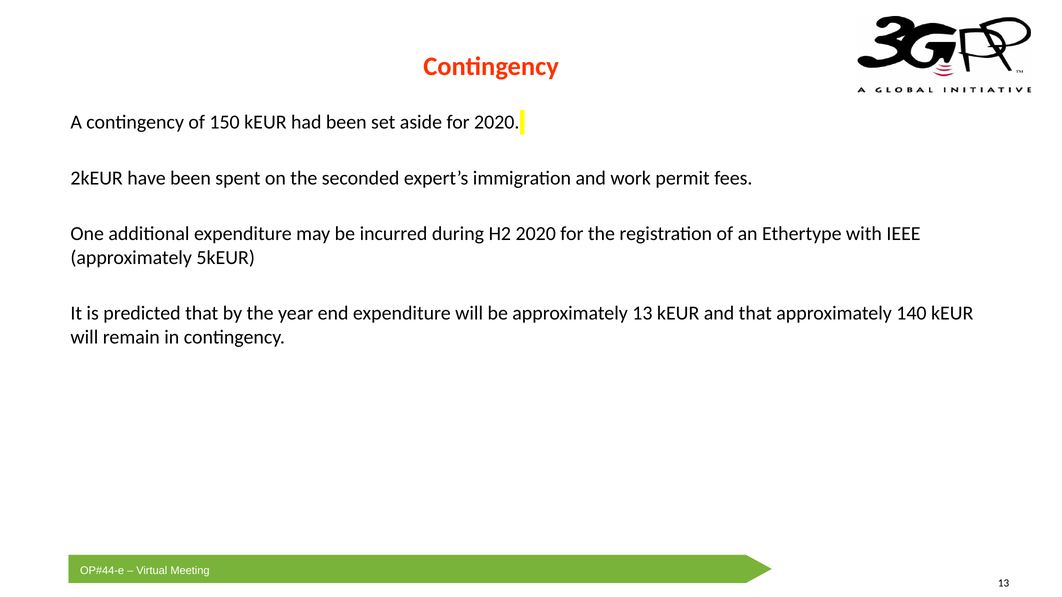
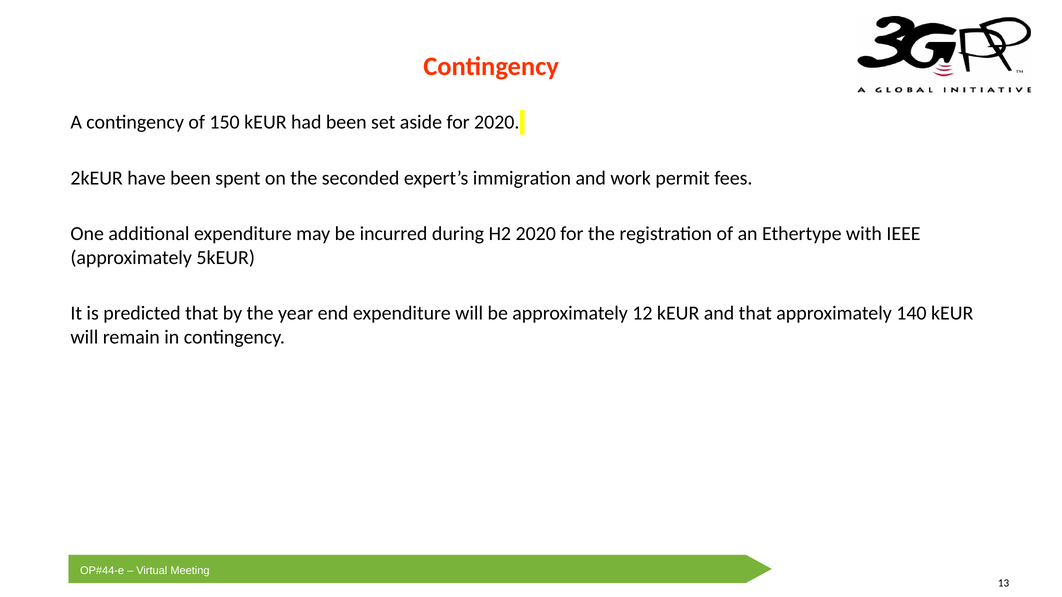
approximately 13: 13 -> 12 (642, 314)
